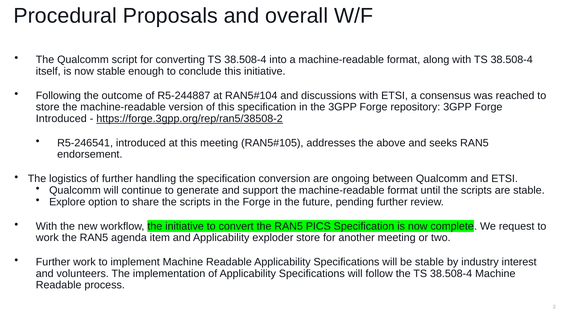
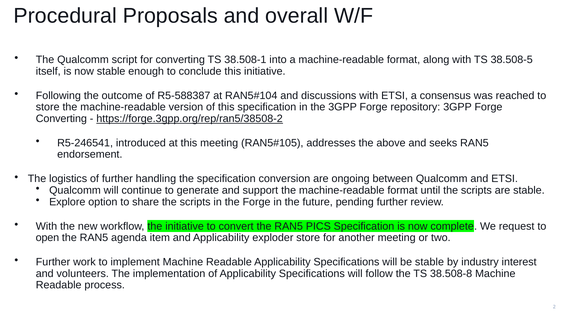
converting TS 38.508-4: 38.508-4 -> 38.508-1 (245, 60)
with TS 38.508-4: 38.508-4 -> 38.508-5 (512, 60)
R5-244887: R5-244887 -> R5-588387 (184, 96)
Introduced: Introduced -> Converting (61, 119)
work: work -> open (47, 238)
the TS 38.508-4: 38.508-4 -> 38.508-8 (451, 274)
